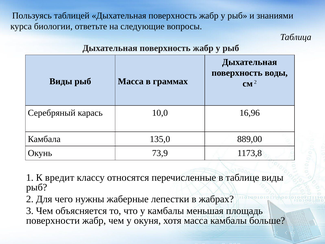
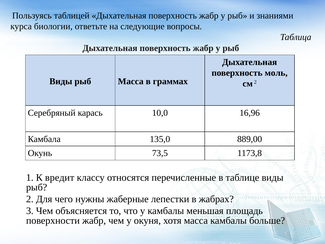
воды: воды -> моль (276, 73)
73,9: 73,9 -> 73,5 (160, 153)
